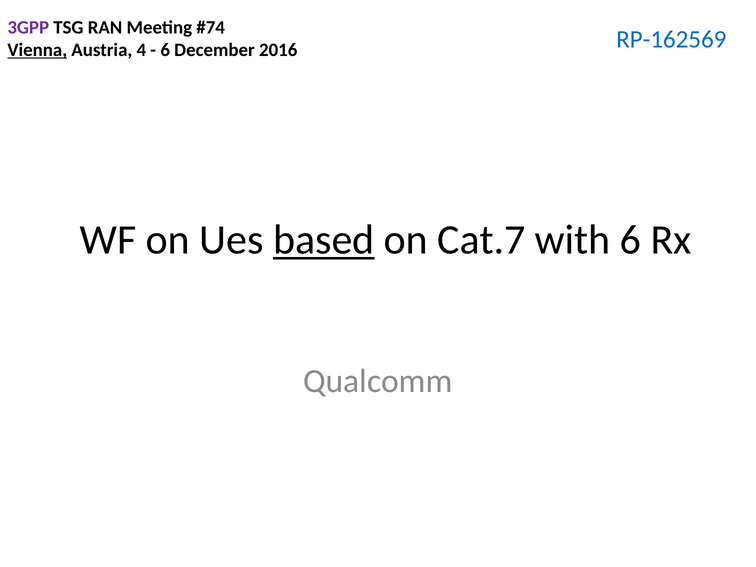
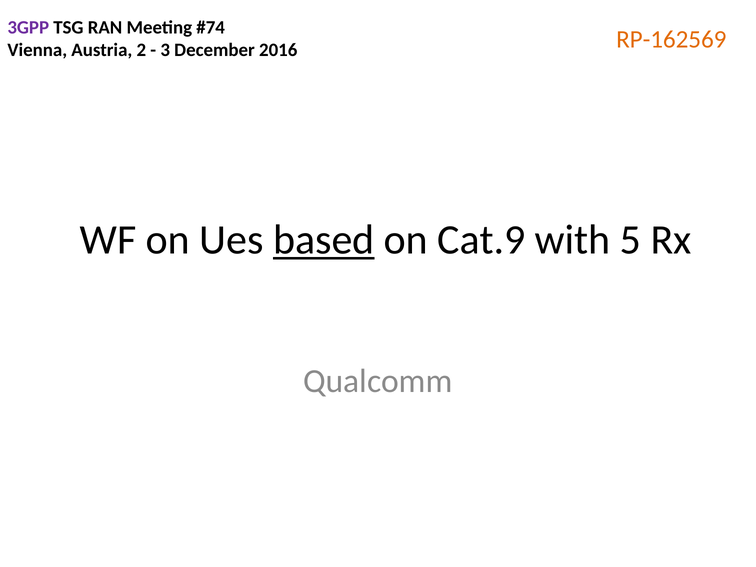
Vienna underline: present -> none (37, 50)
4: 4 -> 2 (141, 50)
6: 6 -> 3 (165, 50)
RP-162569 colour: blue -> orange (671, 39)
Cat.7: Cat.7 -> Cat.9 (481, 240)
with 6: 6 -> 5 (631, 240)
